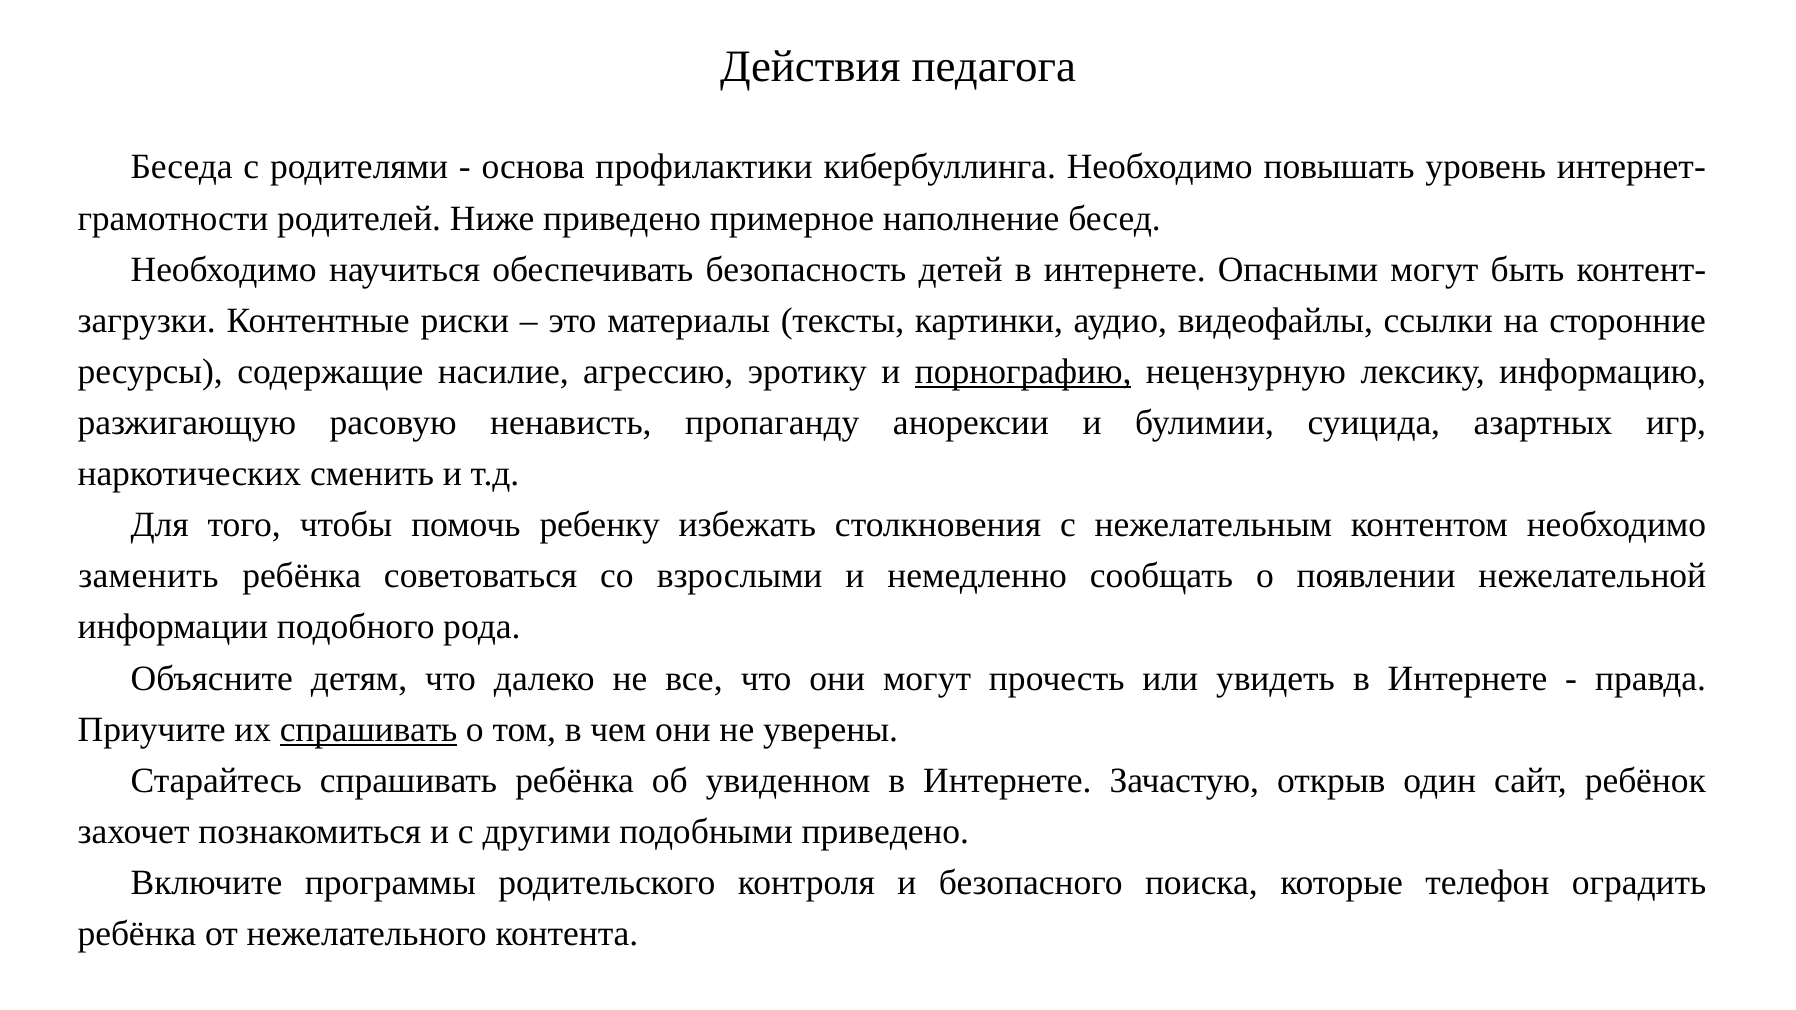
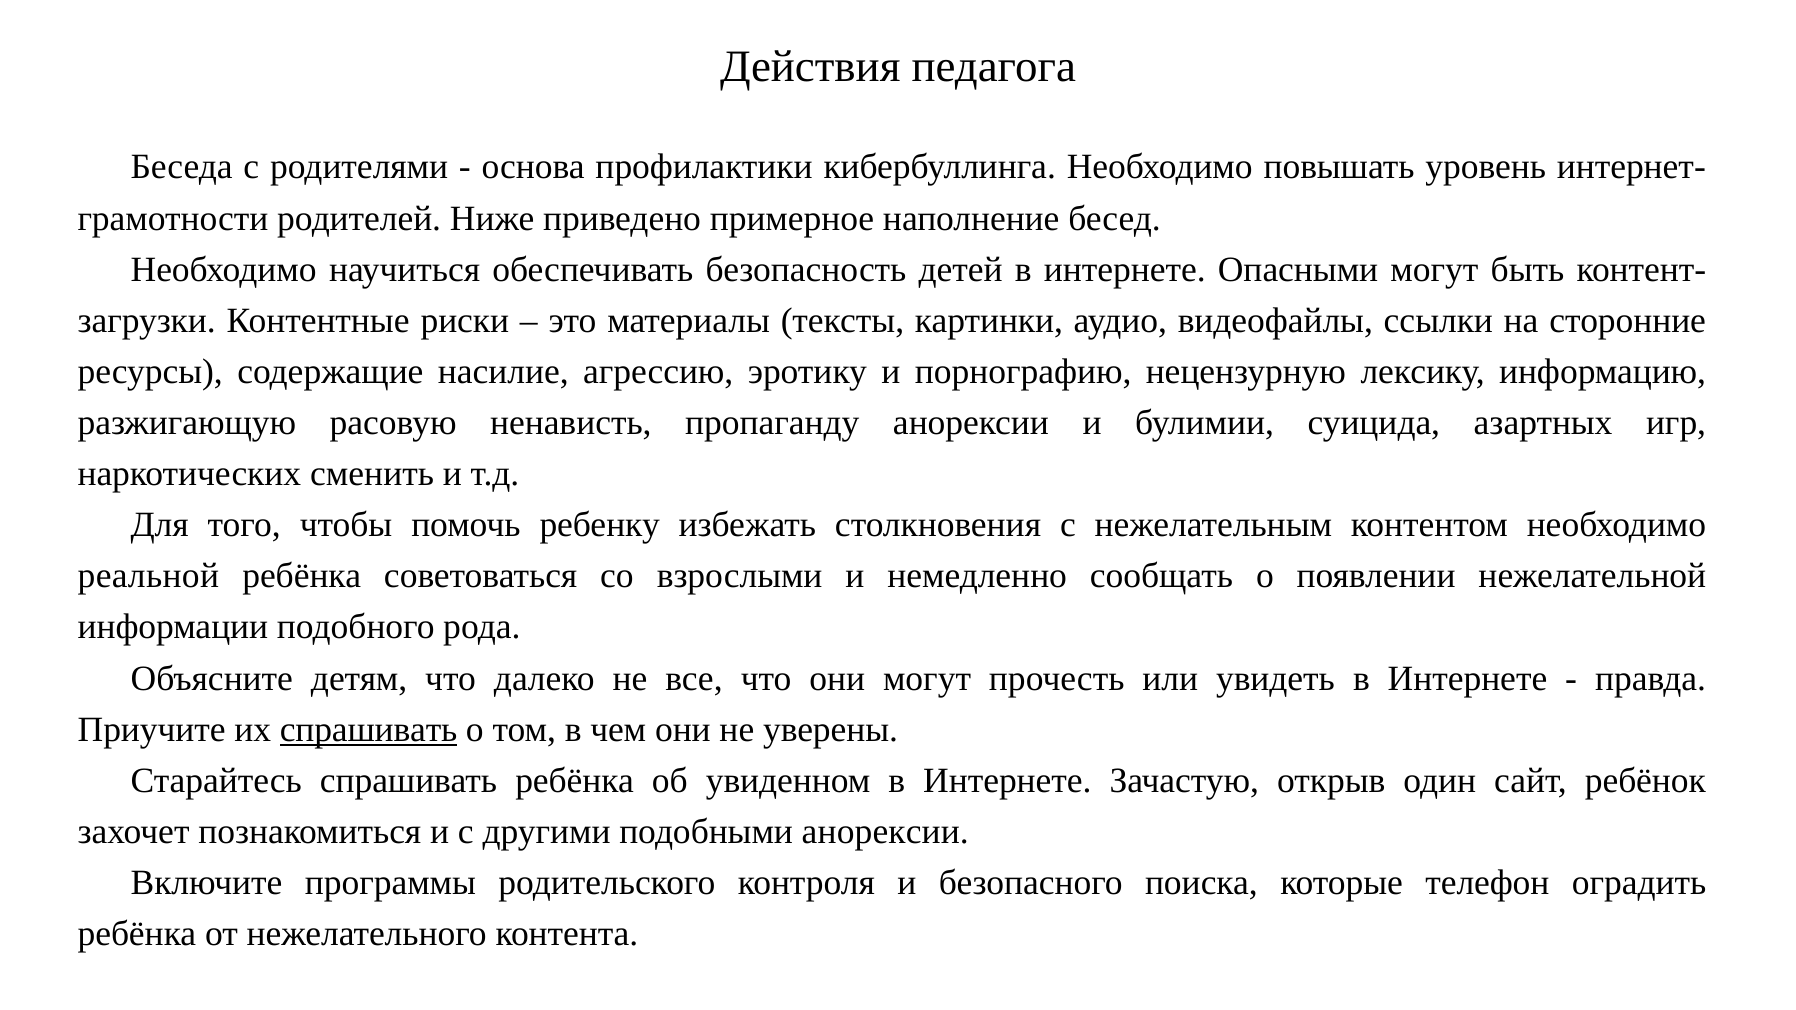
порнографию underline: present -> none (1023, 372)
заменить: заменить -> реальной (148, 576)
подобными приведено: приведено -> анорексии (885, 832)
